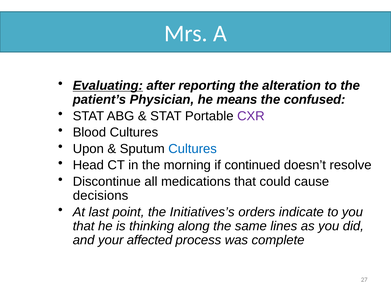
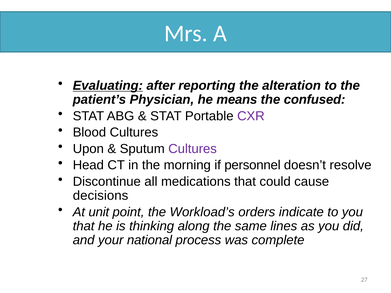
Cultures colour: blue -> purple (193, 149)
continued: continued -> personnel (252, 165)
last: last -> unit (99, 212)
Initiatives’s: Initiatives’s -> Workload’s (202, 212)
affected: affected -> national (150, 240)
